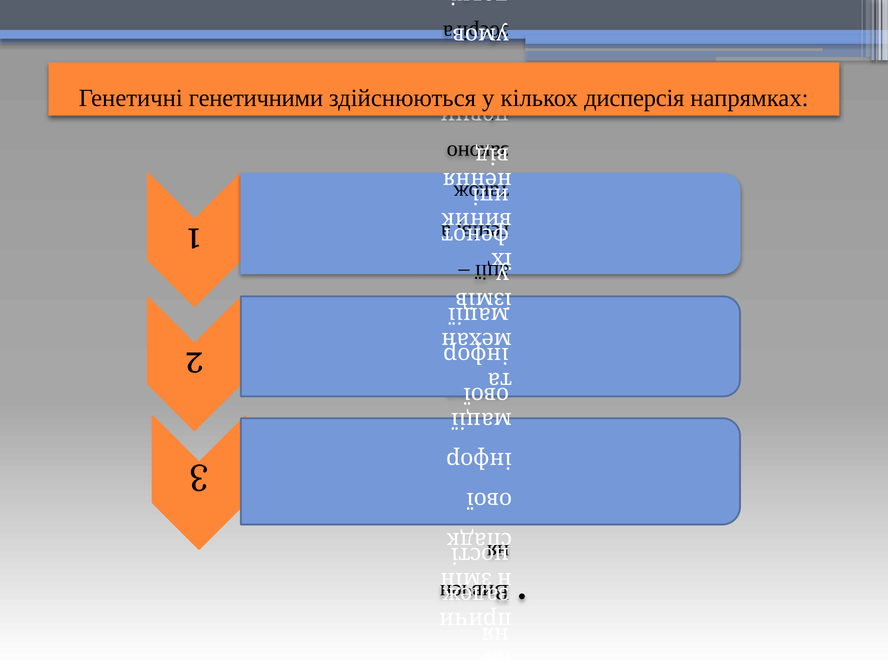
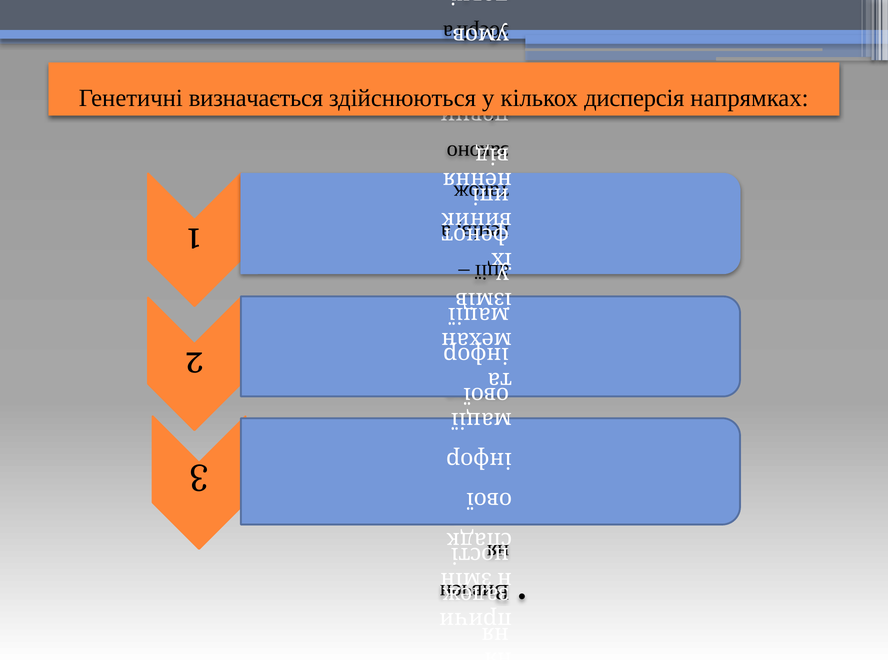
генетичними: генетичними -> визначається (256, 98)
